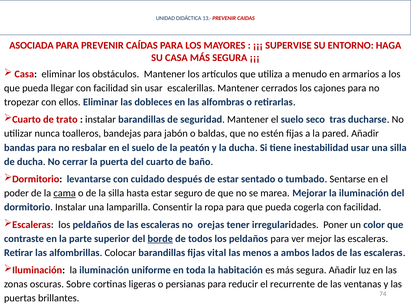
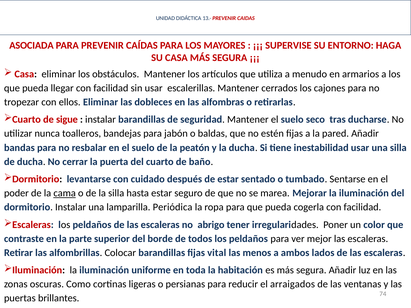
trato: trato -> sigue (67, 120)
Consentir: Consentir -> Periódica (173, 207)
orejas: orejas -> abrigo (211, 225)
borde underline: present -> none (160, 239)
Sobre: Sobre -> Como (78, 284)
recurrente: recurrente -> arraigados (293, 284)
